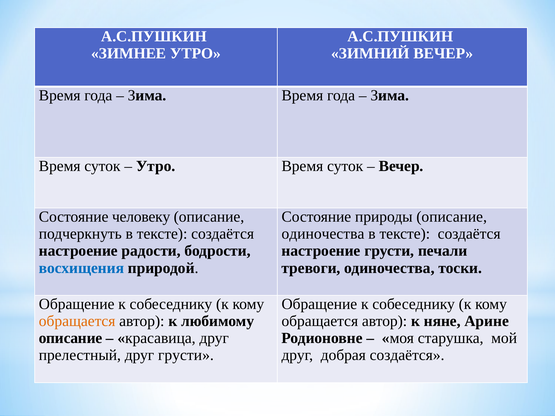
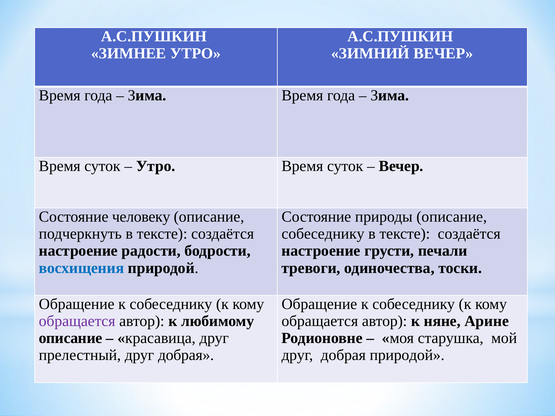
одиночества: одиночества -> собеседнику (323, 234)
обращается colour: orange -> purple (77, 321)
прелестный друг грусти: грусти -> добрая (186, 355)
добрая создаётся: создаётся -> природой (407, 355)
